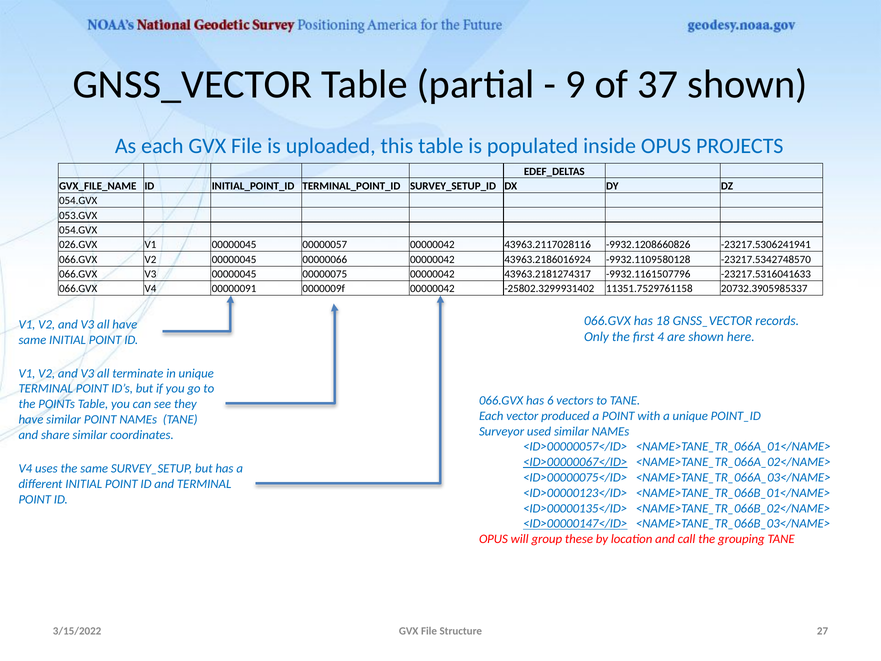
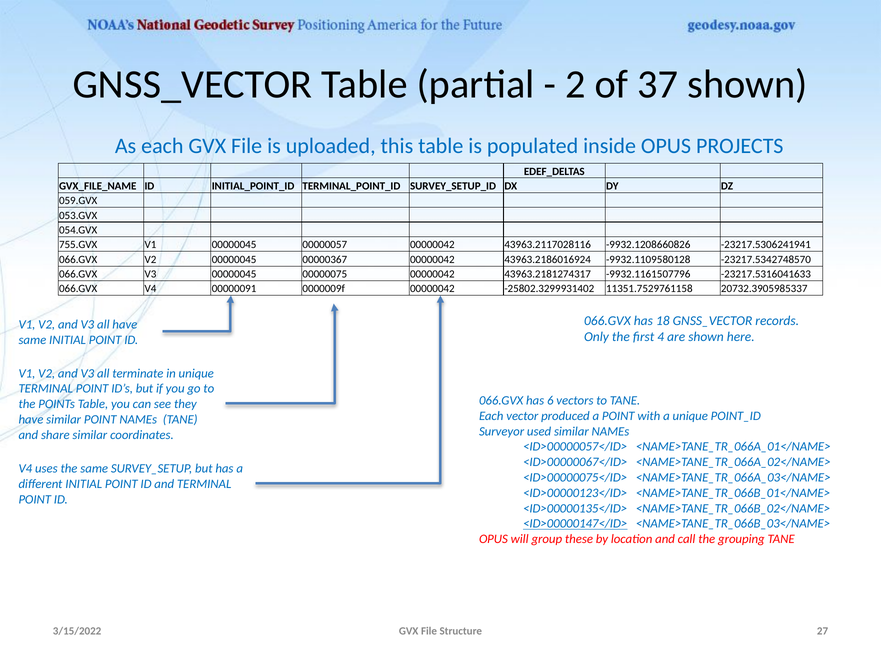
9: 9 -> 2 (575, 84)
054.GVX: 054.GVX -> 059.GVX (78, 201)
026.GVX: 026.GVX -> 755.GVX (78, 245)
00000066: 00000066 -> 00000367 (325, 259)
<ID>00000067</ID> underline: present -> none (575, 462)
